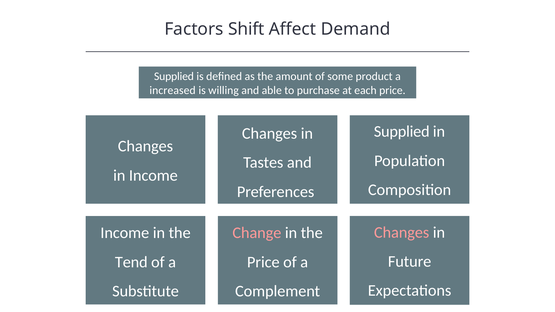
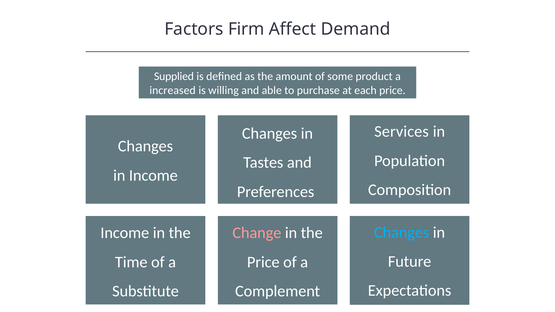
Shift: Shift -> Firm (246, 29)
Supplied: Supplied -> Services (402, 132)
Changes colour: pink -> light blue (402, 232)
Tend: Tend -> Time (131, 262)
